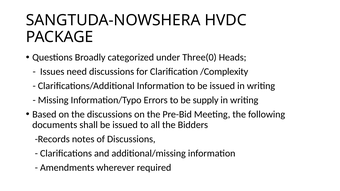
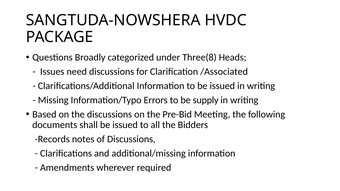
Three(0: Three(0 -> Three(8 (199, 57)
/Complexity: /Complexity -> /Associated (224, 72)
